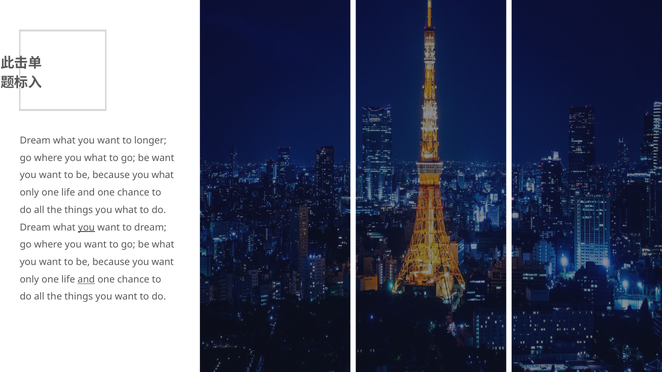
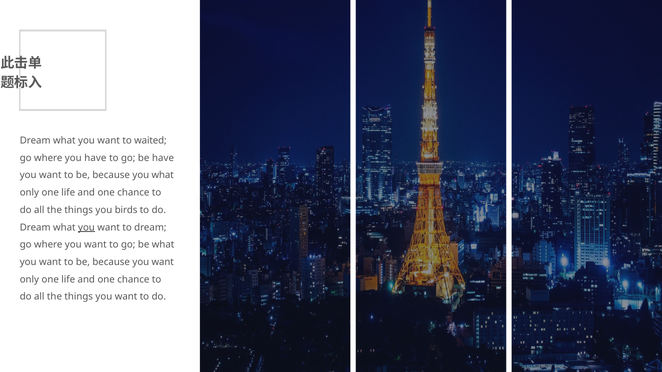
longer: longer -> waited (150, 141)
where you what: what -> have (95, 158)
be want: want -> have (163, 158)
things you what: what -> birds (126, 210)
and underline: present -> none (86, 280)
